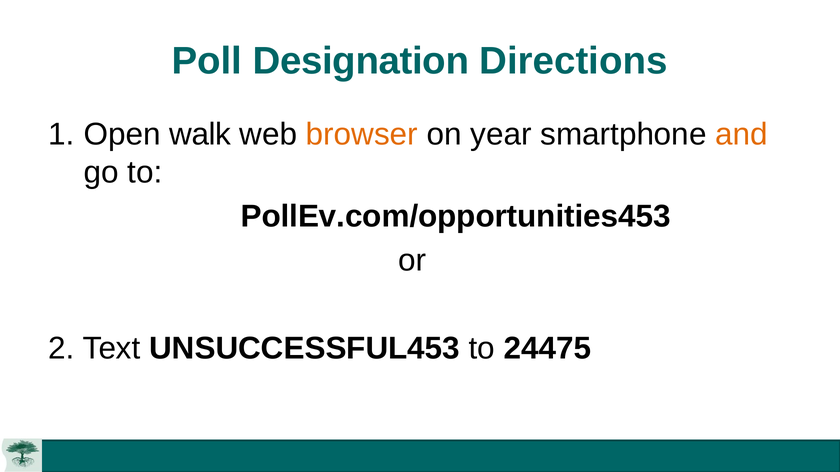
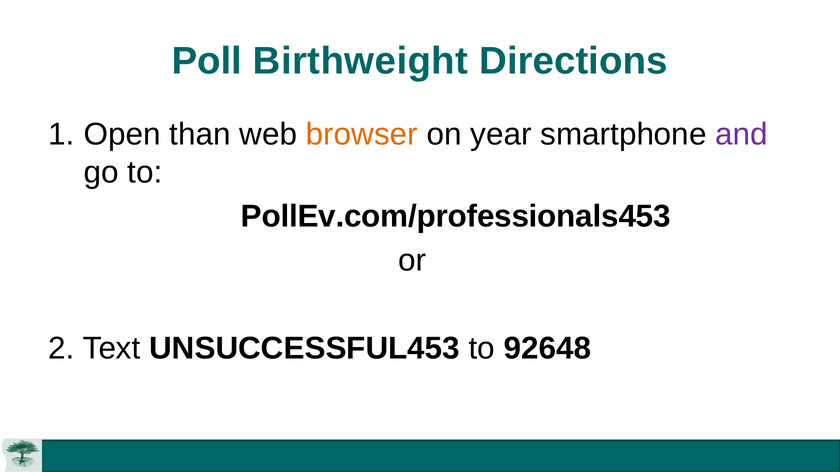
Designation: Designation -> Birthweight (360, 61)
walk: walk -> than (200, 135)
and colour: orange -> purple (741, 135)
PollEv.com/opportunities453: PollEv.com/opportunities453 -> PollEv.com/professionals453 (456, 216)
24475: 24475 -> 92648 (548, 349)
